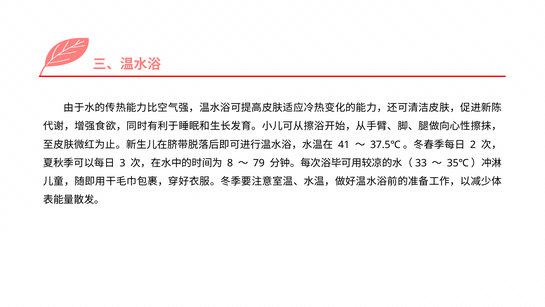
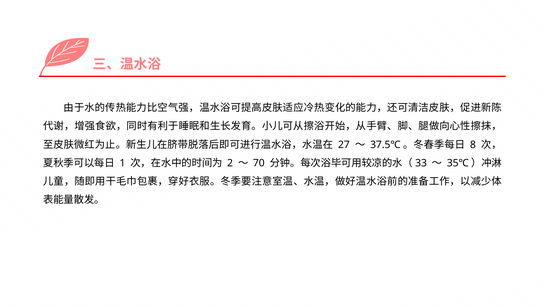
41: 41 -> 27 (344, 144)
2: 2 -> 8 (473, 144)
3: 3 -> 1 (122, 163)
8: 8 -> 2 (230, 163)
79: 79 -> 70 (259, 163)
